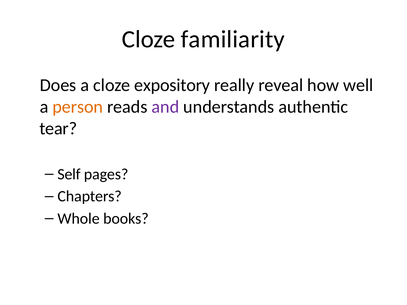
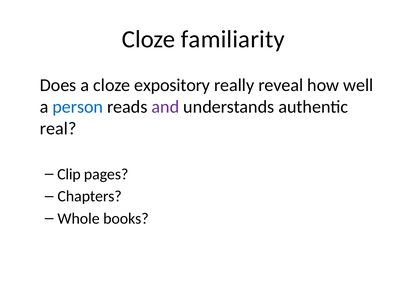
person colour: orange -> blue (78, 107)
tear: tear -> real (58, 129)
Self: Self -> Clip (69, 174)
